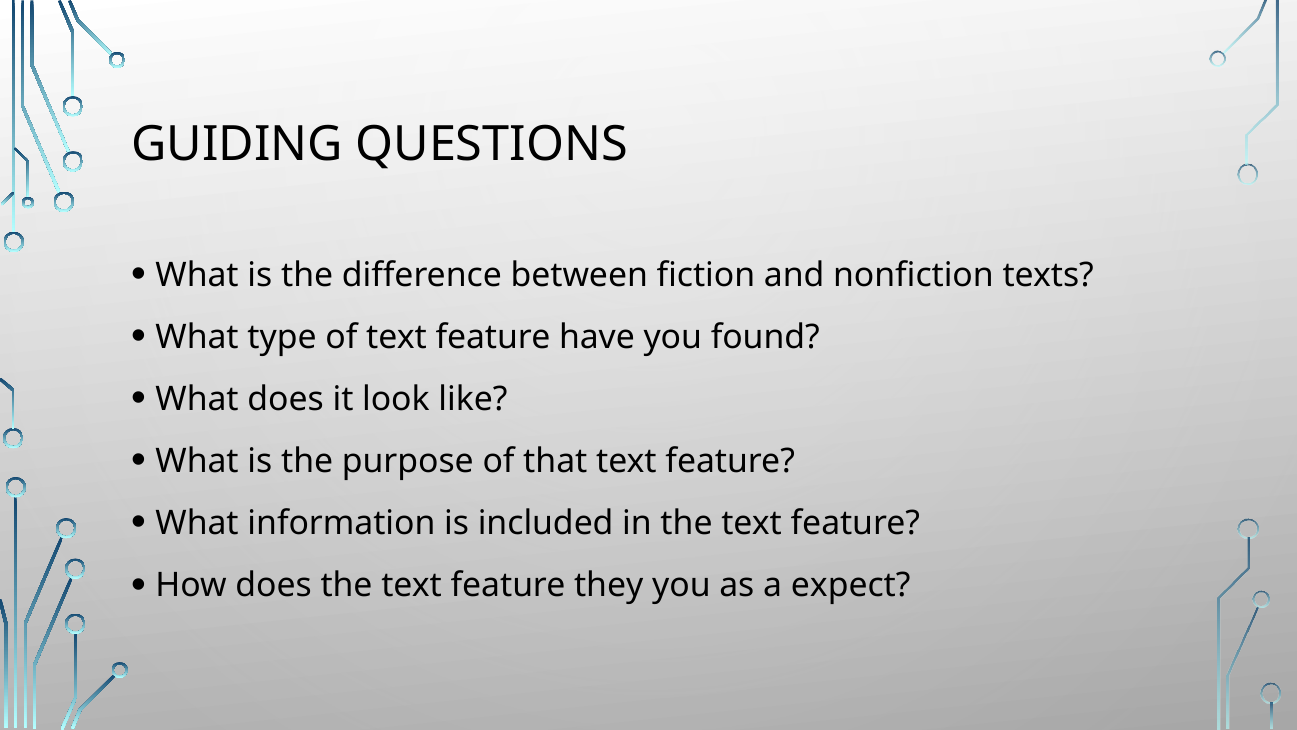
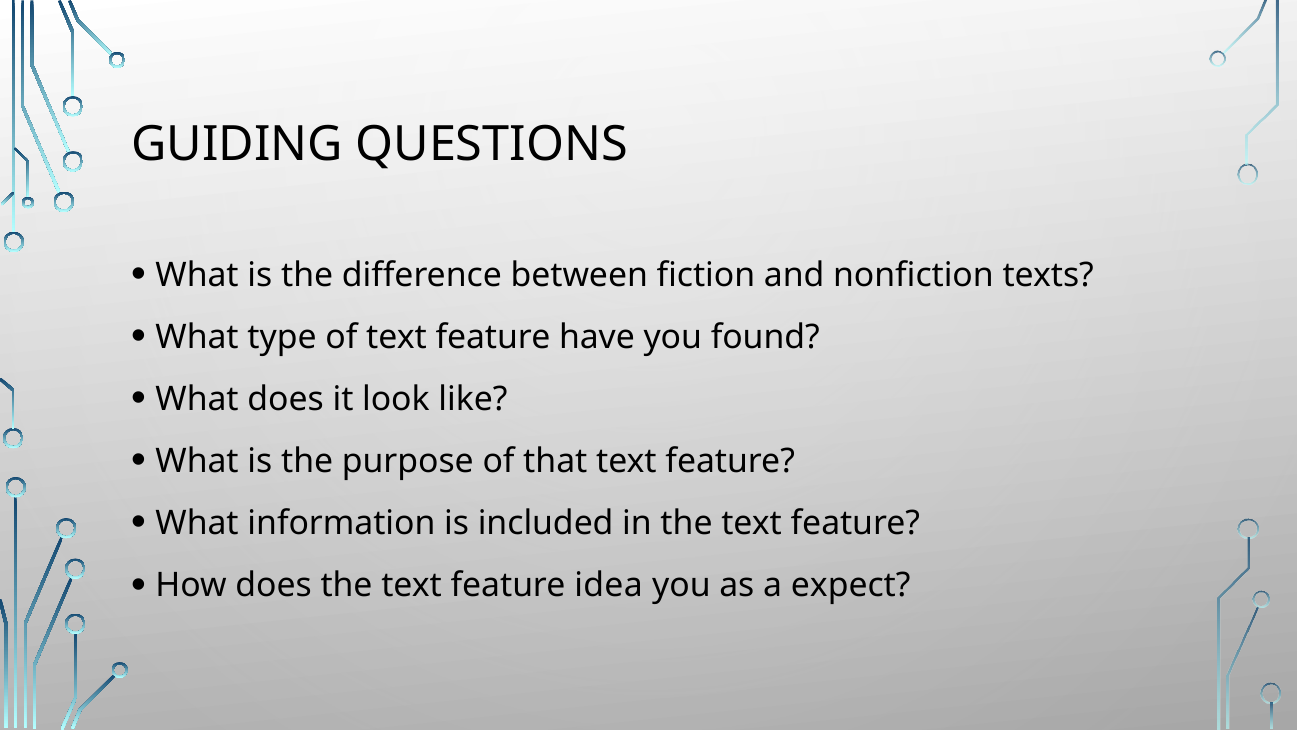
they: they -> idea (609, 585)
